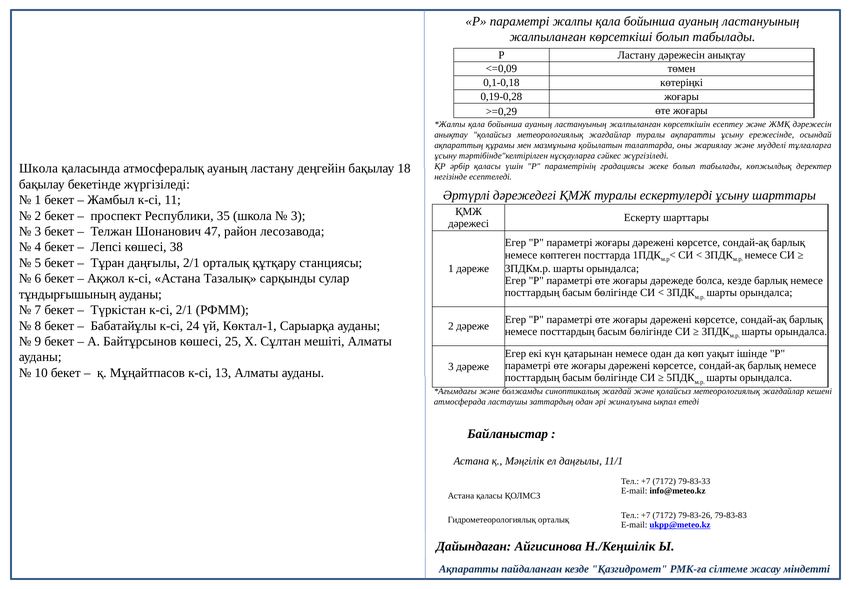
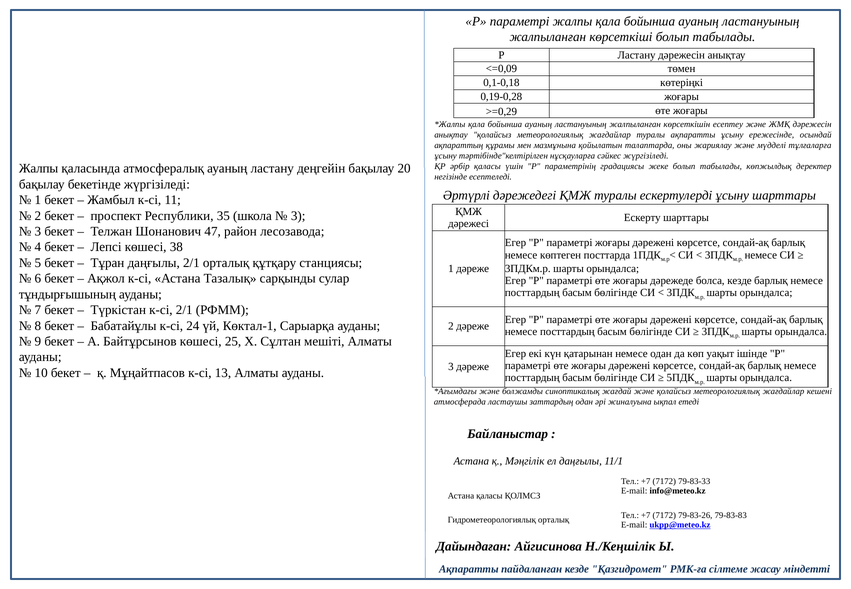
Школа: Школа -> Жалпы (39, 169)
18: 18 -> 20 (404, 169)
